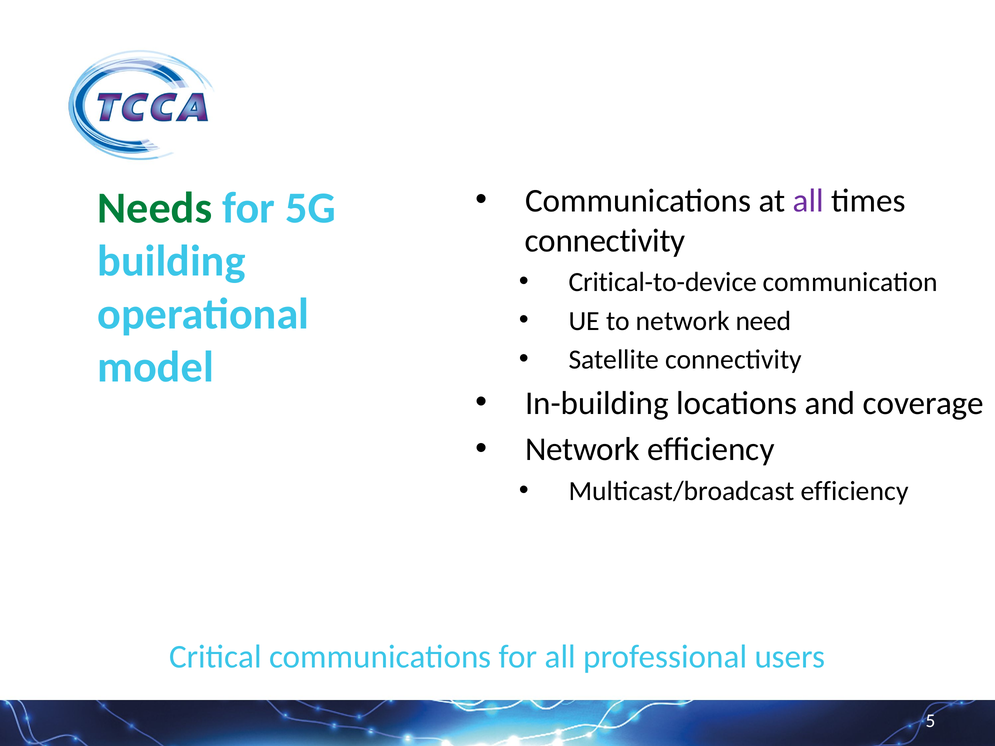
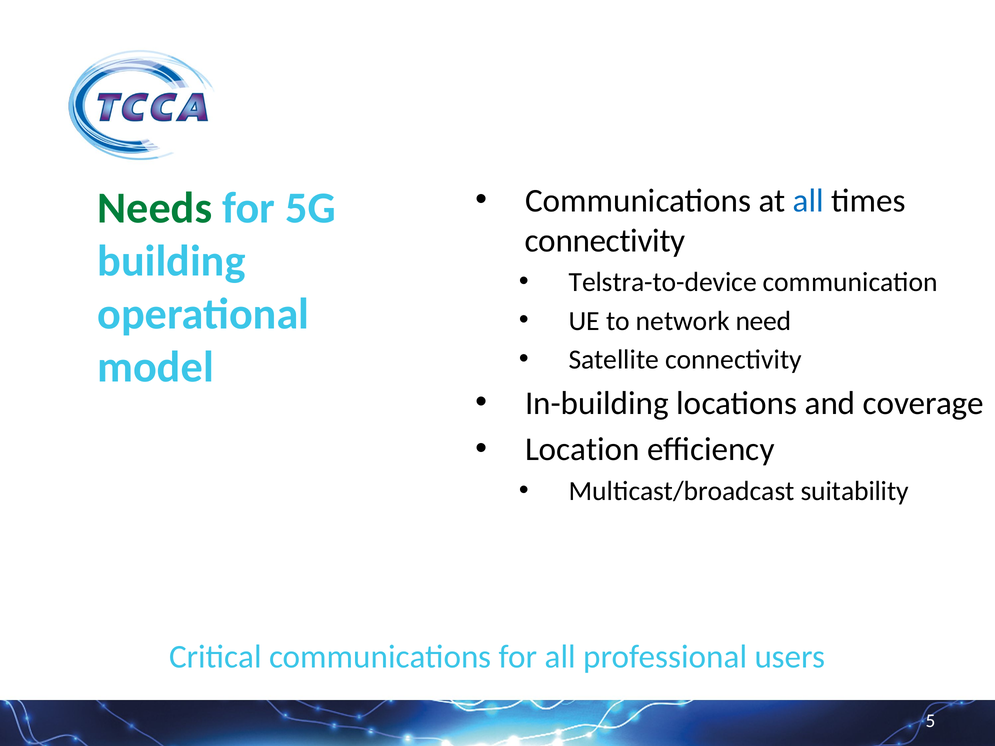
all colour: purple -> blue (808, 201)
Critical-to-device: Critical-to-device -> Telstra-to-device (663, 282)
Network: Network -> Location (582, 450)
Multicast/broadcast efficiency: efficiency -> suitability (855, 491)
